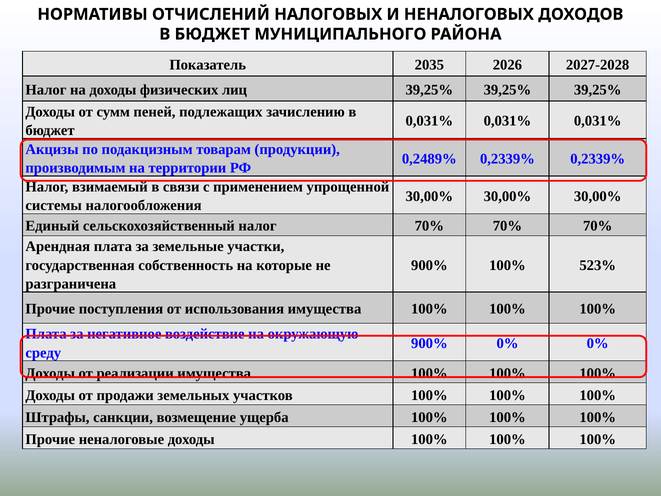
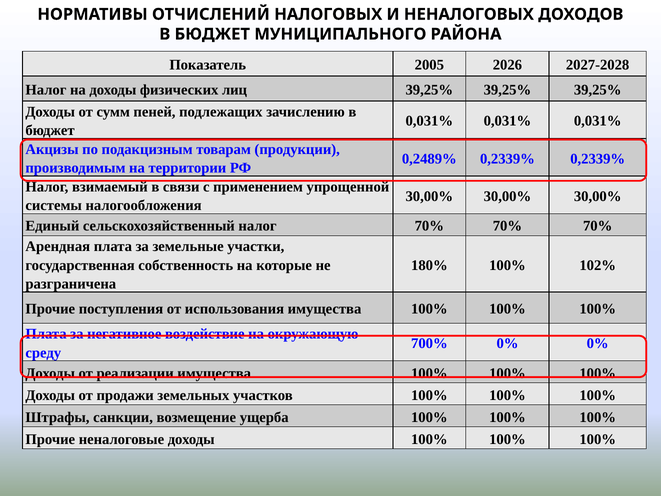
2035: 2035 -> 2005 (429, 65)
900%: 900% -> 180% (429, 265)
523%: 523% -> 102% (598, 265)
900%: 900% -> 700% (429, 343)
